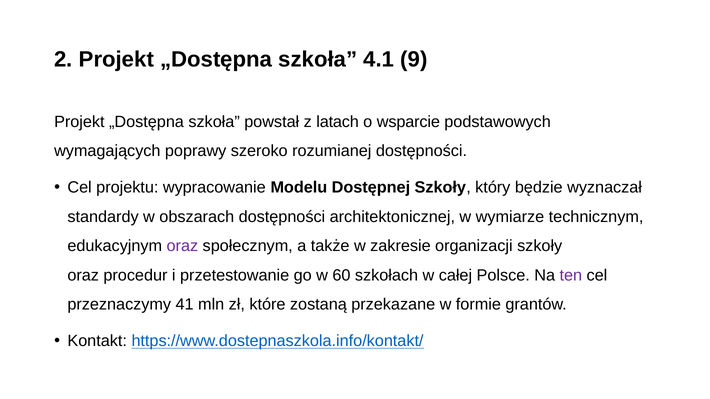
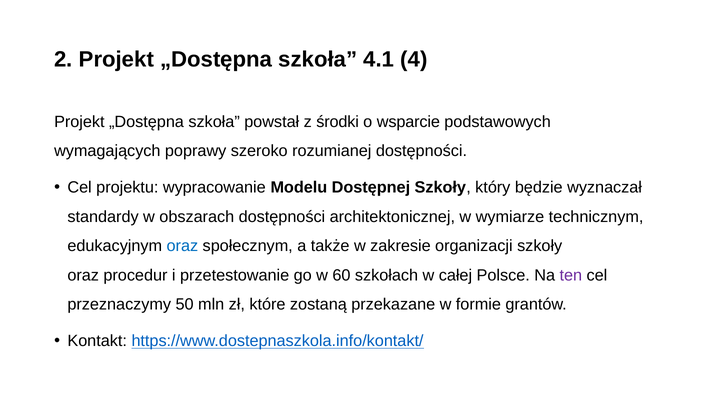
9: 9 -> 4 (414, 60)
latach: latach -> środki (338, 122)
oraz colour: purple -> blue (182, 246)
41: 41 -> 50 (185, 305)
